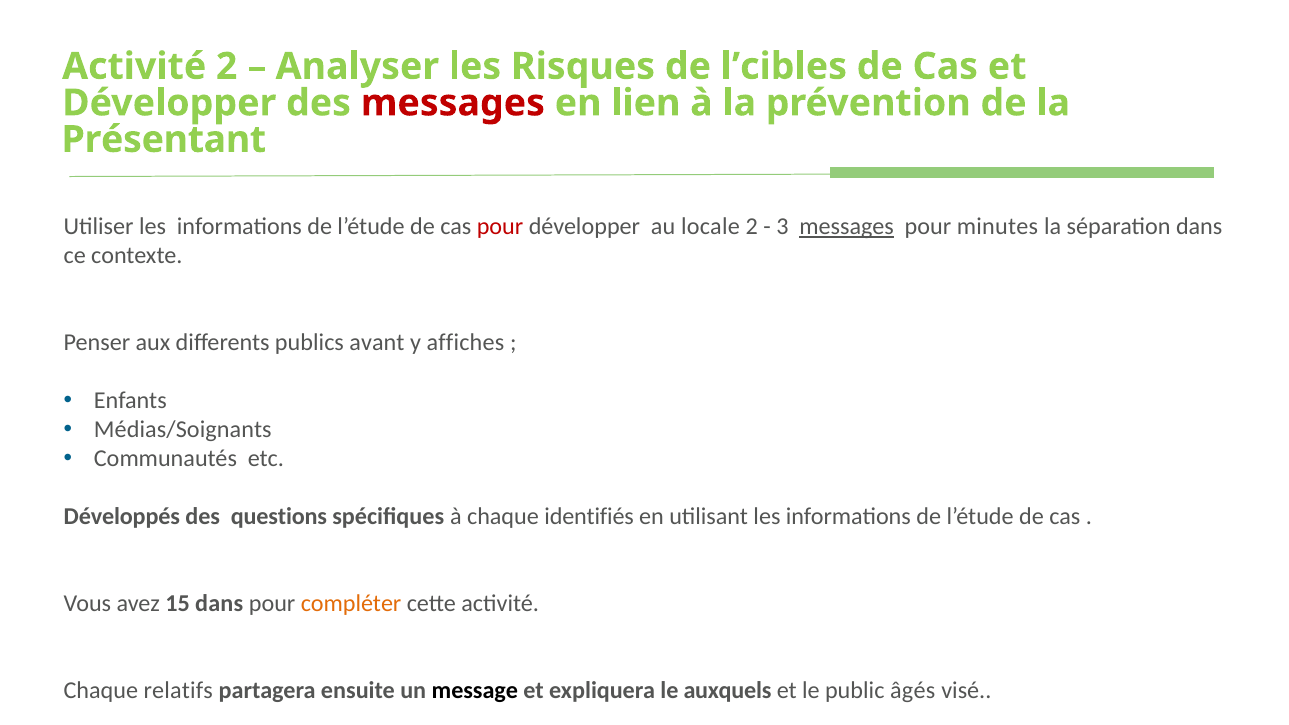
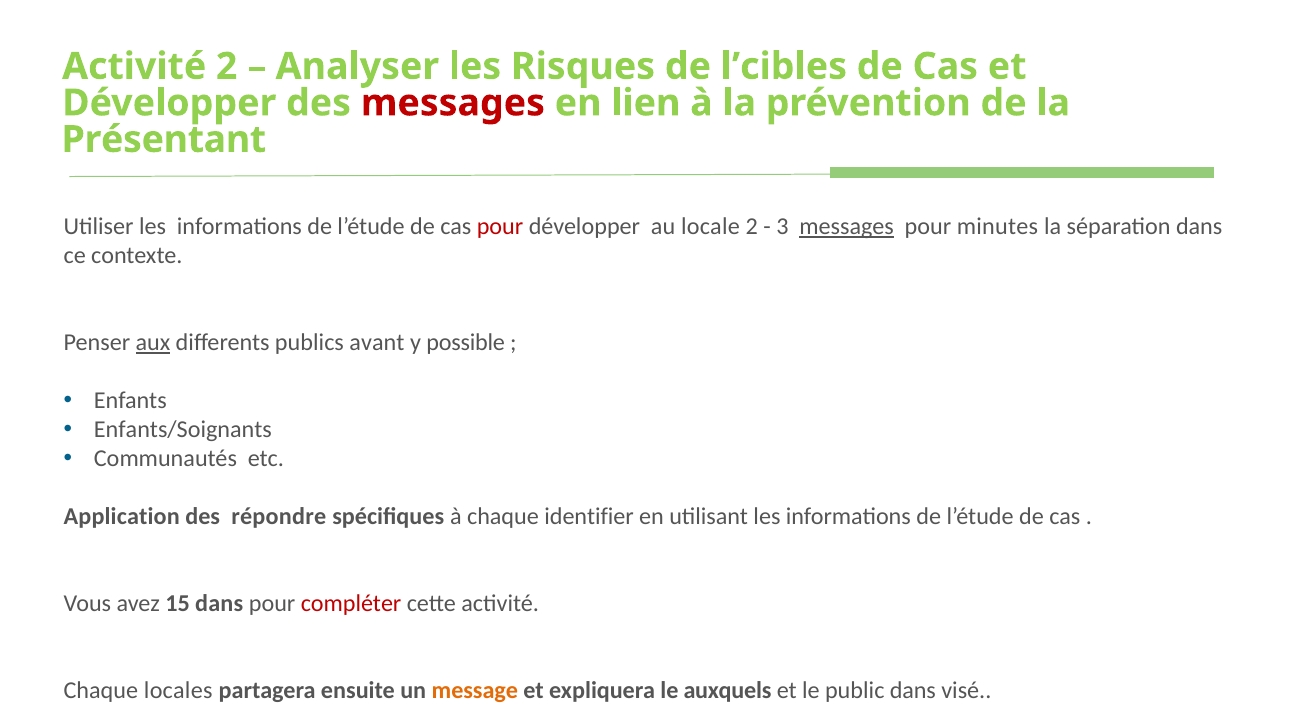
aux underline: none -> present (153, 342)
affiches: affiches -> possible (466, 342)
Médias/Soignants: Médias/Soignants -> Enfants/Soignants (183, 429)
Développés: Développés -> Application (122, 516)
questions: questions -> répondre (279, 516)
identifiés: identifiés -> identifier (589, 516)
compléter colour: orange -> red (351, 603)
relatifs: relatifs -> locales (178, 690)
message colour: black -> orange (475, 690)
public âgés: âgés -> dans (913, 690)
